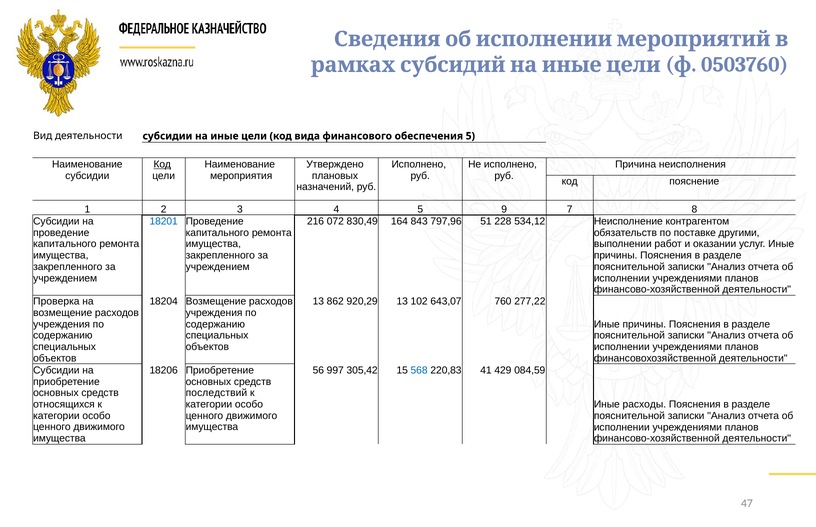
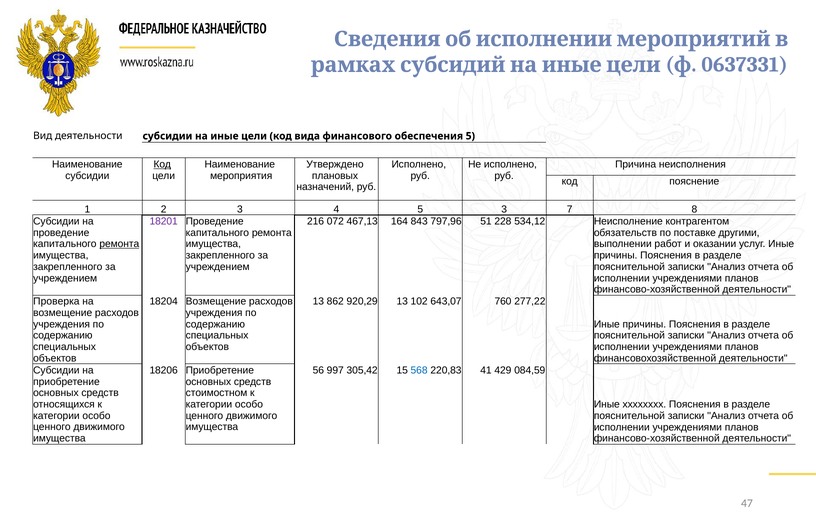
0503760: 0503760 -> 0637331 (745, 65)
5 9: 9 -> 3 (504, 209)
18201 colour: blue -> purple (164, 221)
830,49: 830,49 -> 467,13 (362, 221)
ремонта underline: none -> present (119, 244)
последствий: последствий -> стоимостном (217, 393)
расходы: расходы -> хххххххх (644, 404)
